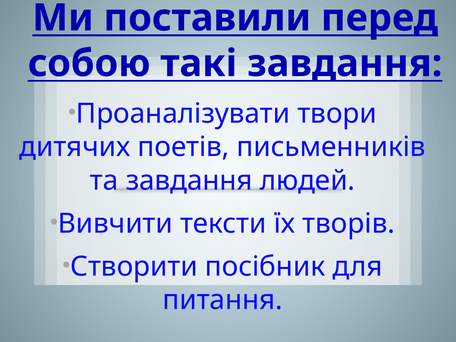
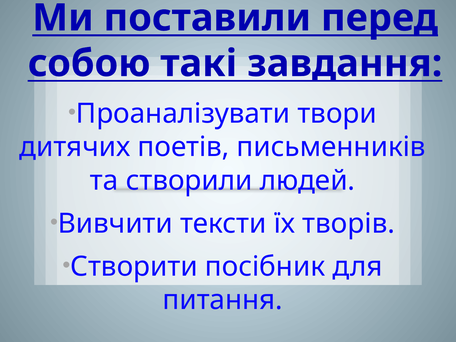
та завдання: завдання -> створили (189, 181)
